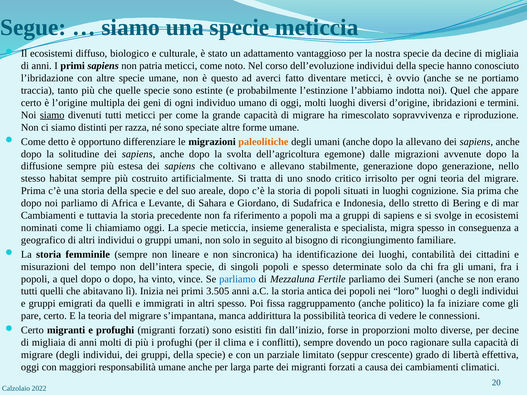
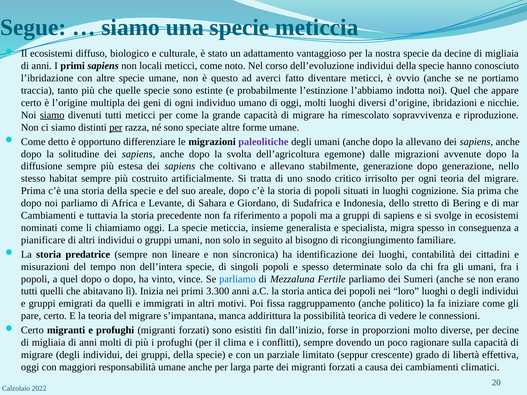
patria: patria -> locali (151, 66)
termini: termini -> nicchie (503, 103)
per underline: none -> present (116, 127)
paleolitiche colour: orange -> purple (263, 142)
geografico: geografico -> pianificare (43, 240)
femminile: femminile -> predatrice (88, 255)
3.505: 3.505 -> 3.300 (218, 291)
altri spesso: spesso -> motivi (232, 304)
